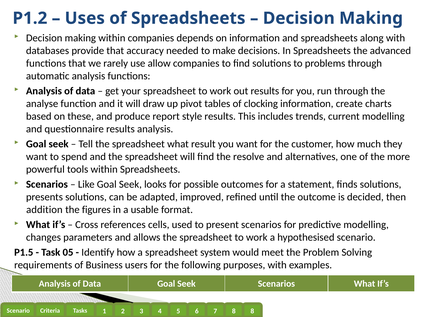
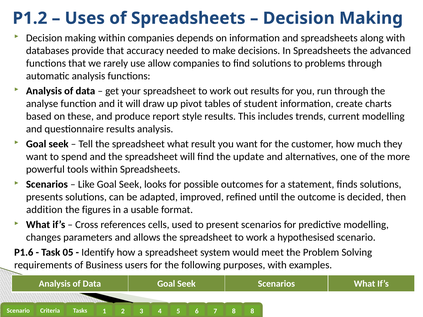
clocking: clocking -> student (261, 104)
resolve: resolve -> update (249, 157)
P1.5: P1.5 -> P1.6 (24, 253)
